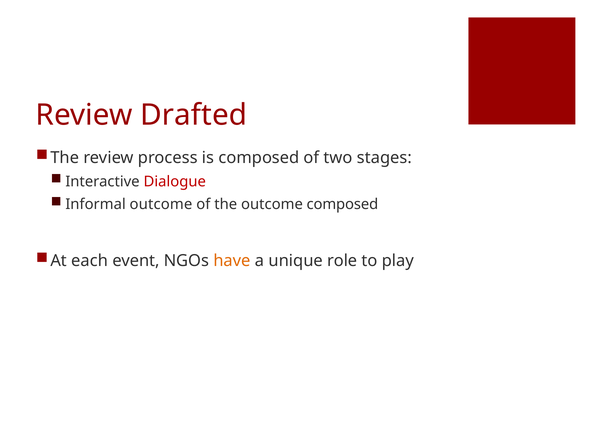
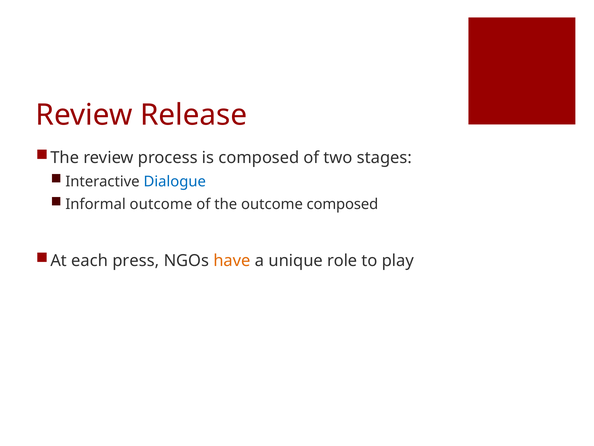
Drafted: Drafted -> Release (194, 115)
Dialogue colour: red -> blue (175, 181)
event: event -> press (136, 261)
